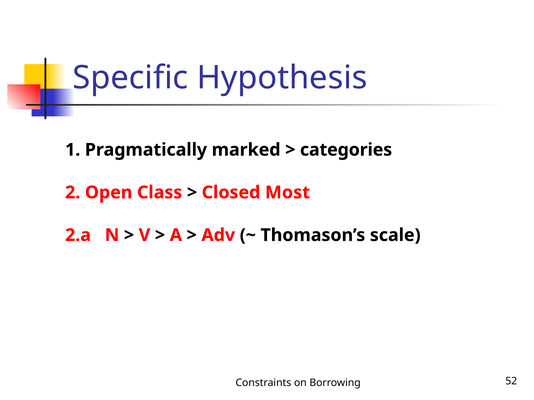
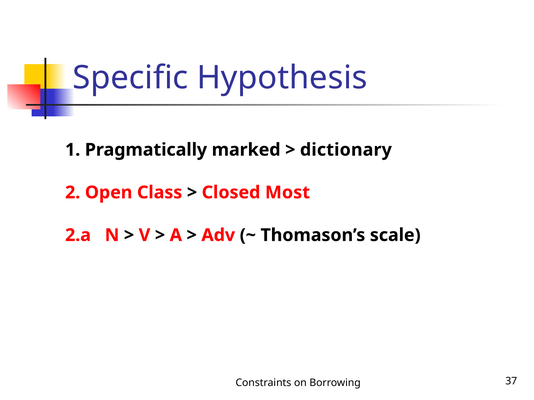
categories: categories -> dictionary (346, 150)
52: 52 -> 37 (511, 381)
